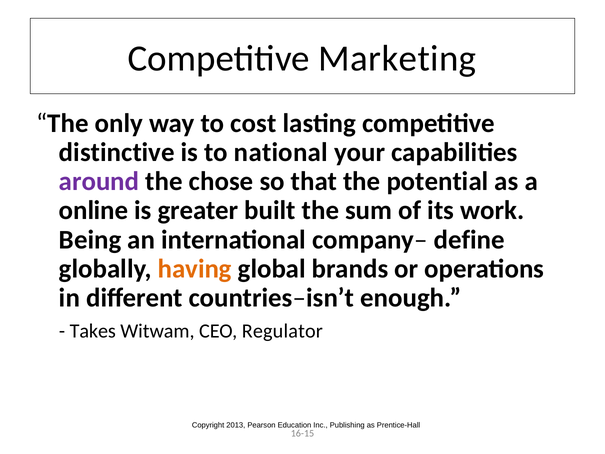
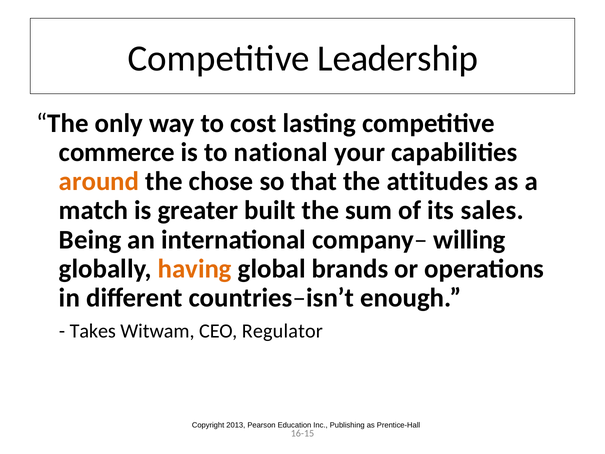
Marketing: Marketing -> Leadership (398, 59)
distinctive: distinctive -> commerce (117, 152)
around colour: purple -> orange (99, 181)
potential: potential -> attitudes (437, 181)
online: online -> match (94, 210)
work: work -> sales (492, 210)
define: define -> willing (469, 240)
